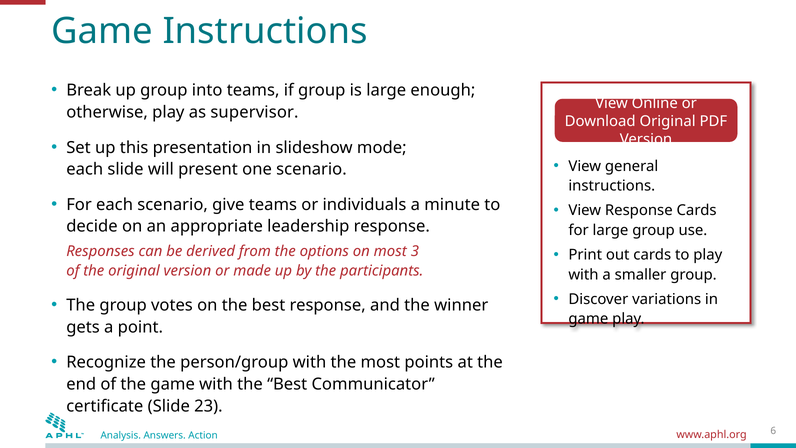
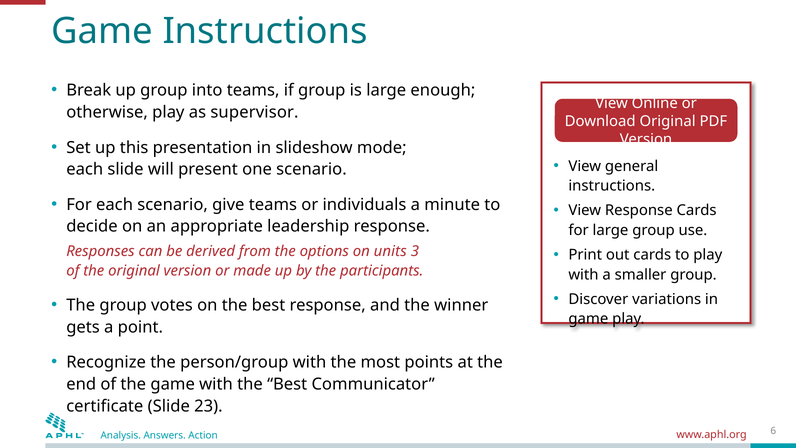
on most: most -> units (390, 251)
